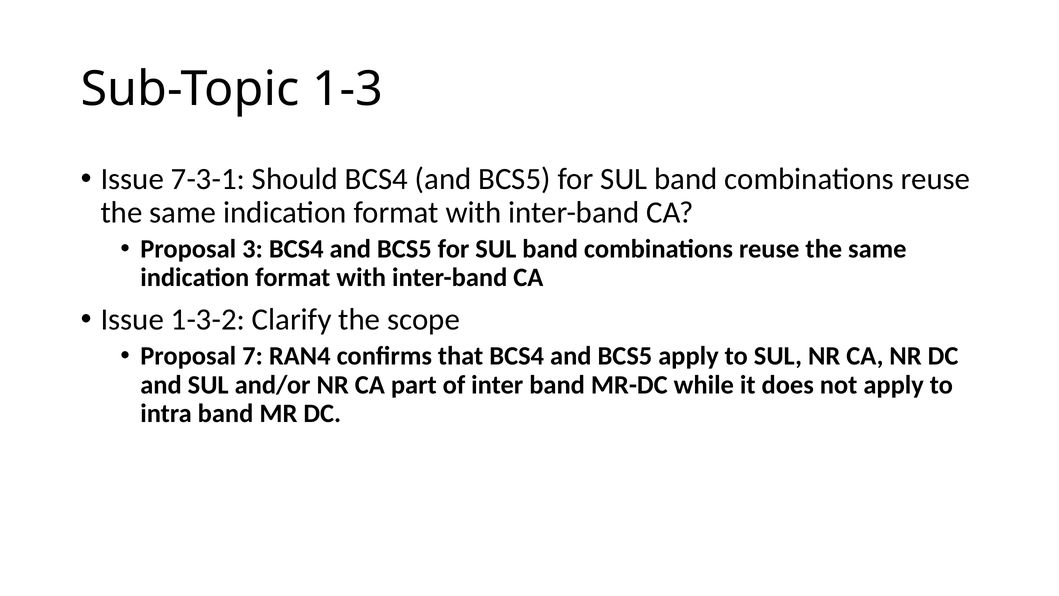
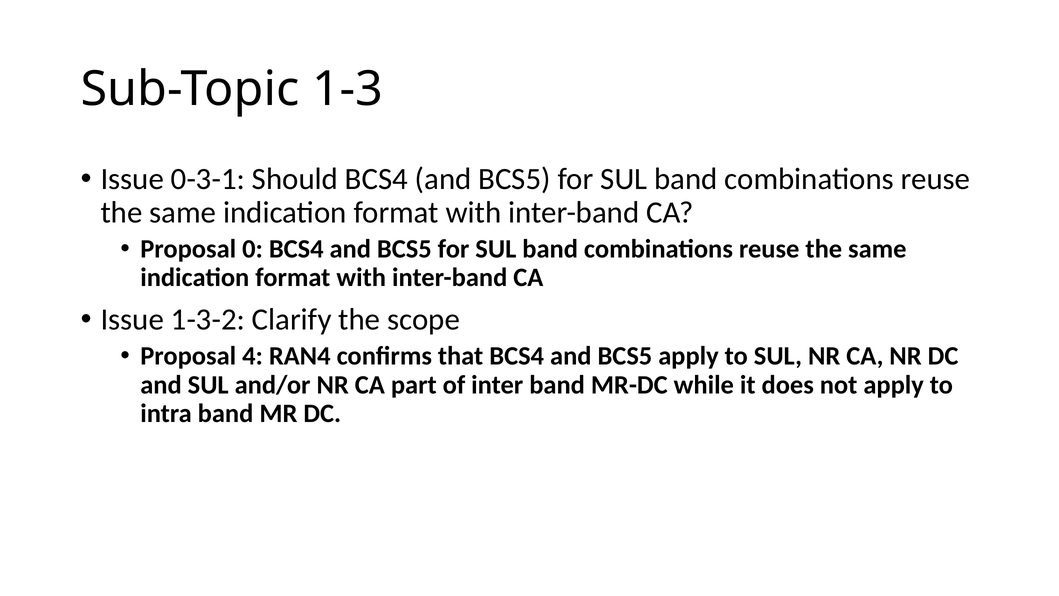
7-3-1: 7-3-1 -> 0-3-1 (208, 179)
3: 3 -> 0 (253, 249)
7: 7 -> 4 (253, 356)
